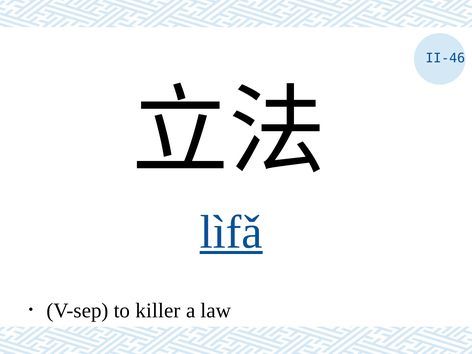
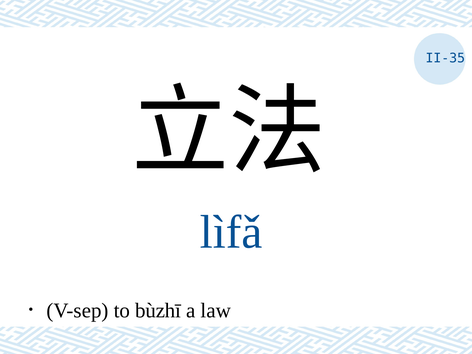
II-46: II-46 -> II-35 (445, 58)
lìfǎ underline: present -> none (231, 232)
killer: killer -> bùzhī (158, 311)
